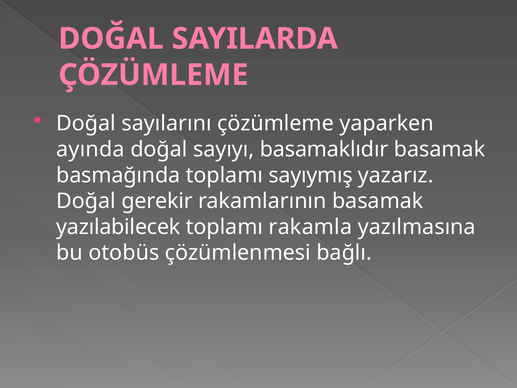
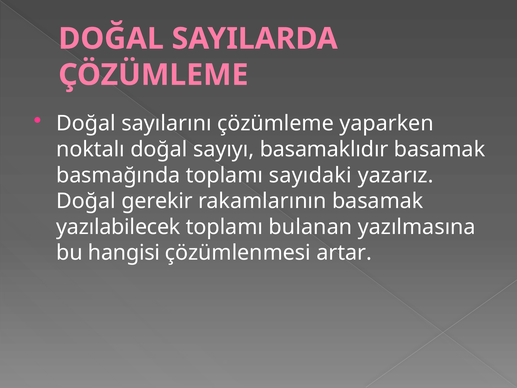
ayında: ayında -> noktalı (91, 149)
sayıymış: sayıymış -> sayıdaki (310, 175)
rakamla: rakamla -> bulanan (310, 227)
otobüs: otobüs -> hangisi (124, 253)
bağlı: bağlı -> artar (344, 253)
